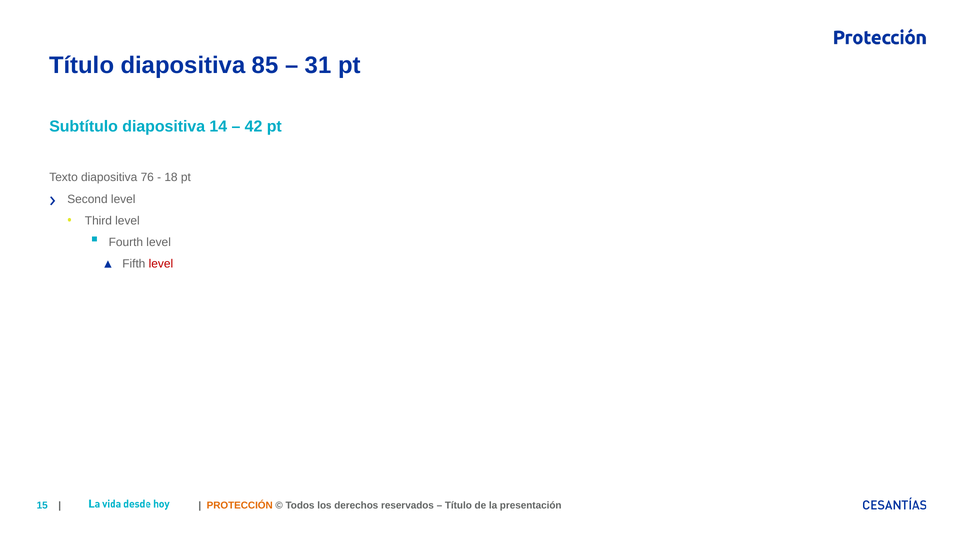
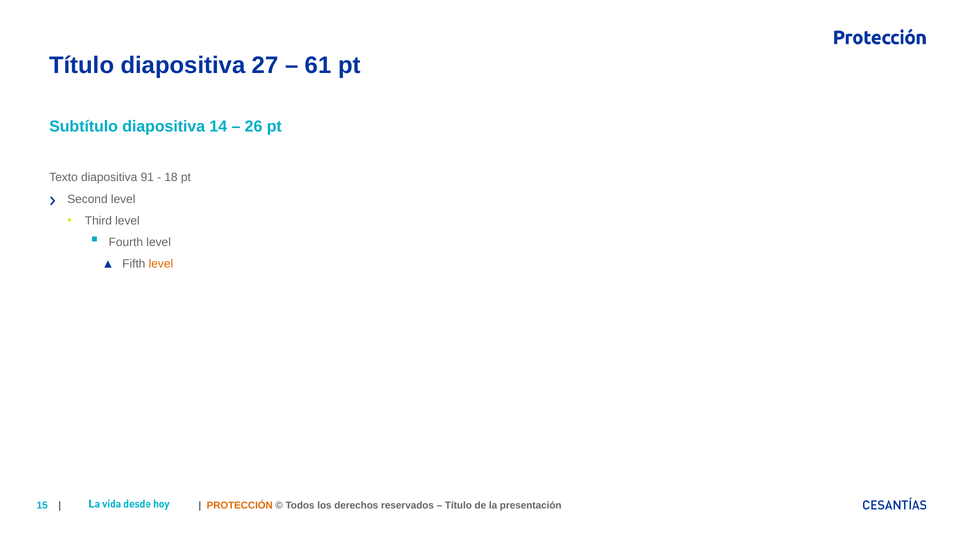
85: 85 -> 27 (265, 65)
31: 31 -> 61 (318, 65)
42: 42 -> 26 (254, 126)
76: 76 -> 91 (147, 177)
level colour: red -> orange (161, 264)
